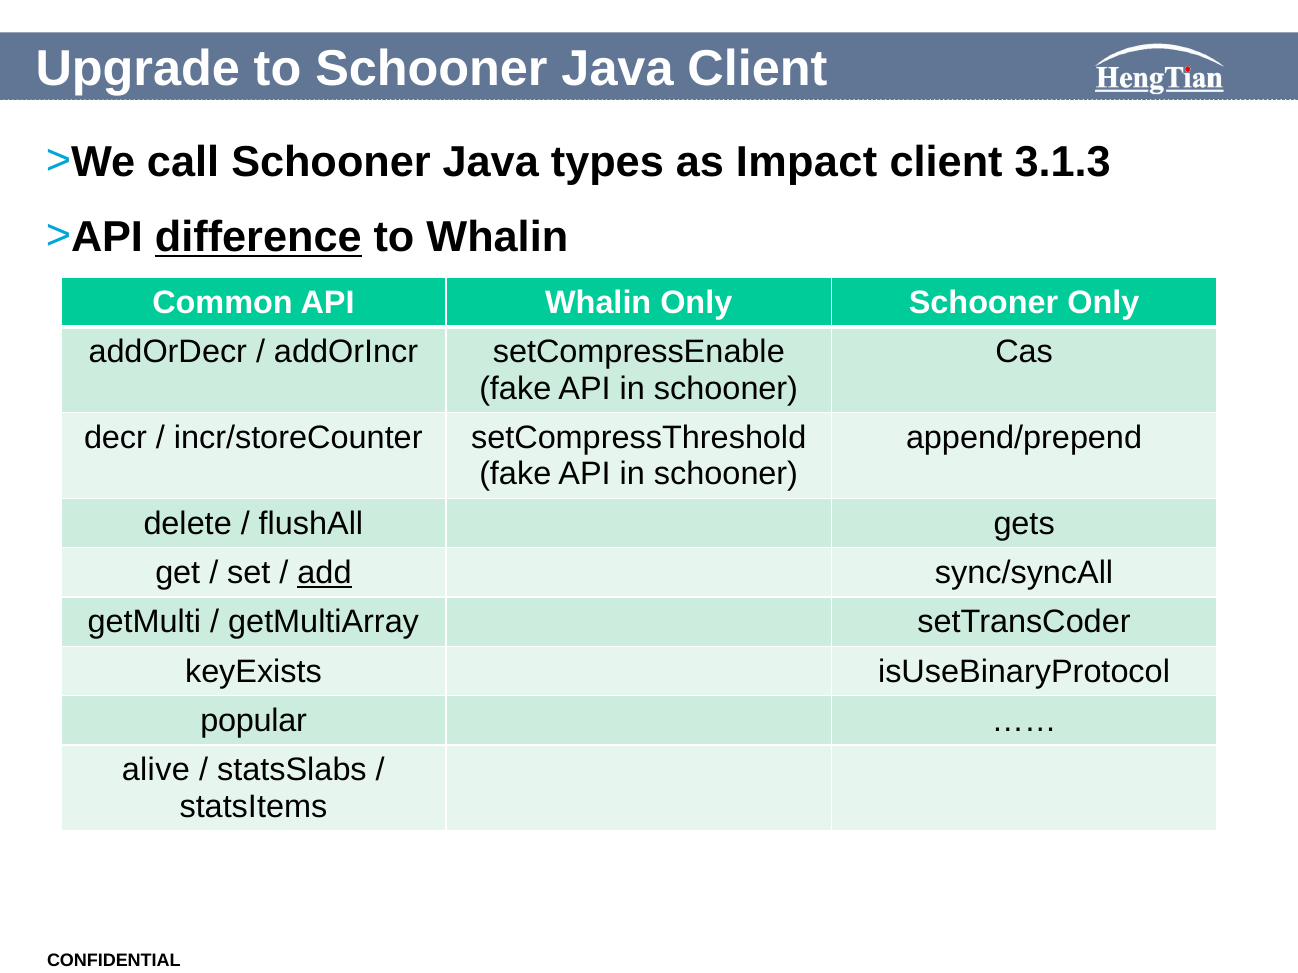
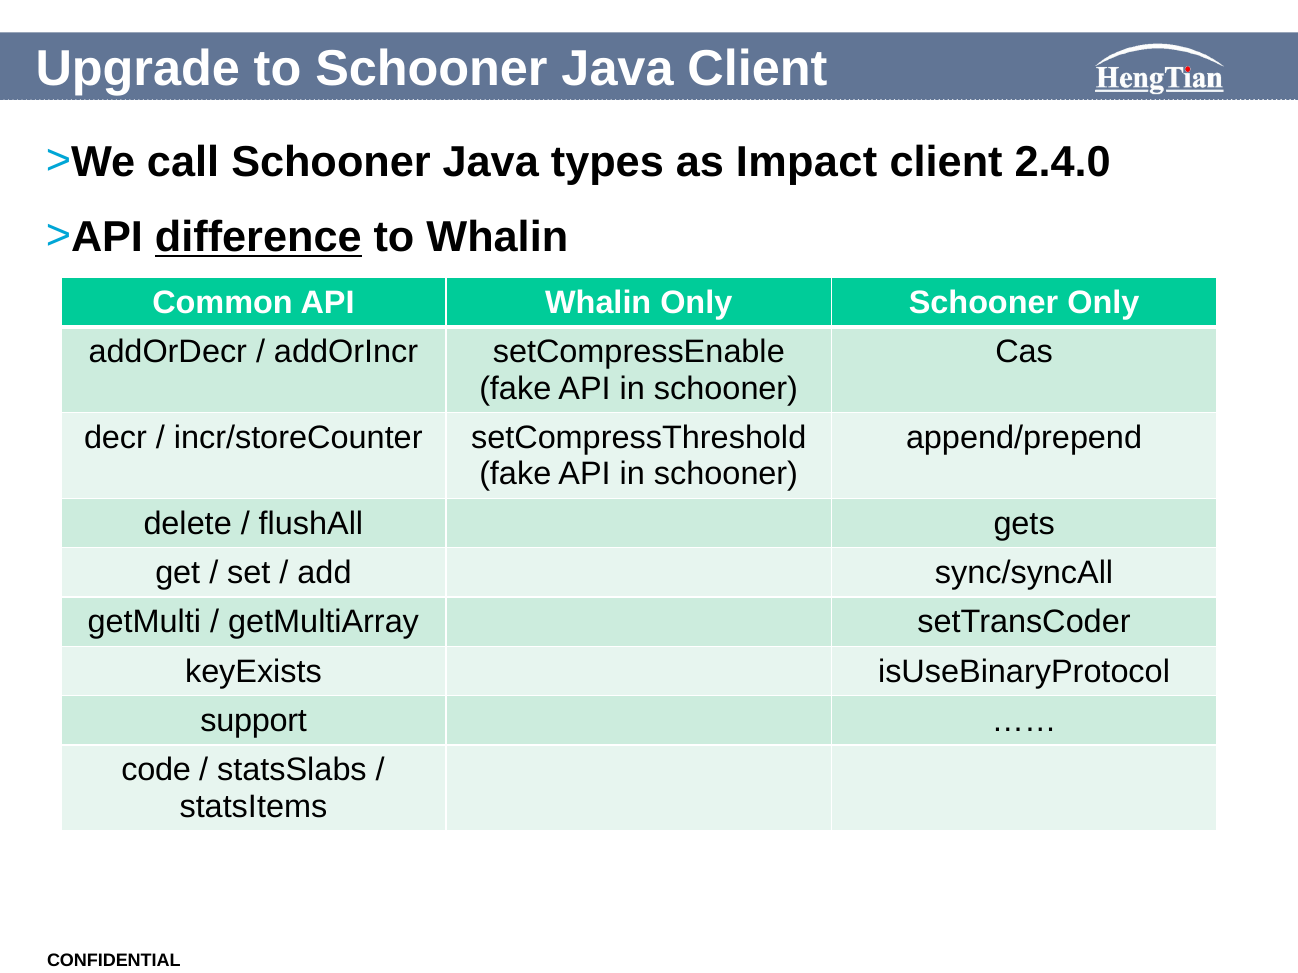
3.1.3: 3.1.3 -> 2.4.0 (1063, 162)
add underline: present -> none (324, 573)
popular: popular -> support (254, 721)
alive: alive -> code (156, 771)
